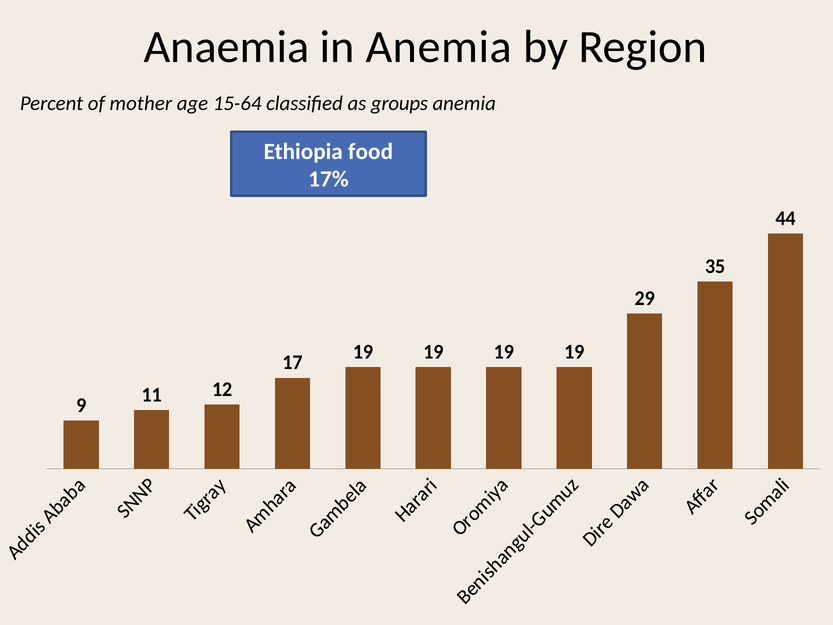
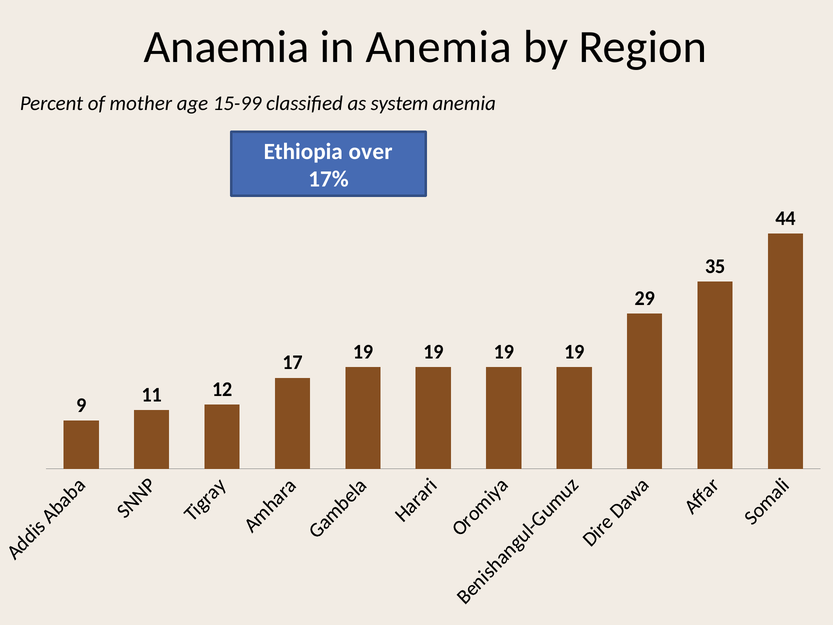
15-64: 15-64 -> 15-99 (237, 103)
groups: groups -> system (400, 103)
food: food -> over (371, 151)
